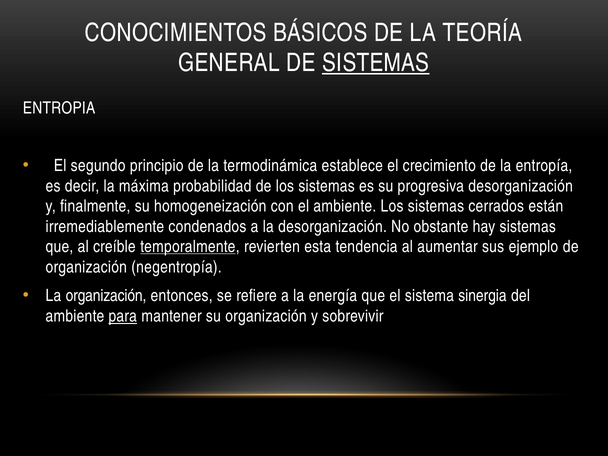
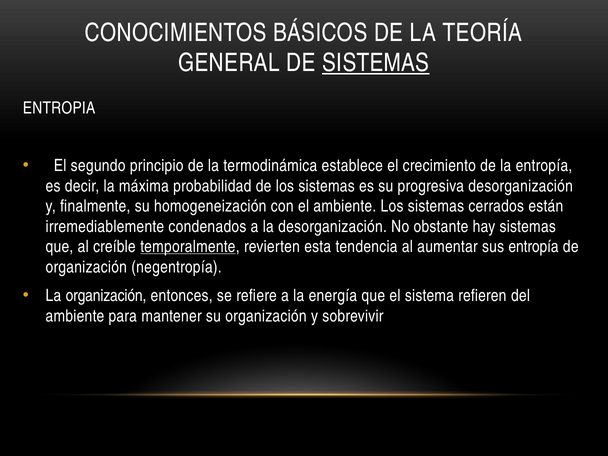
sus ejemplo: ejemplo -> entropía (534, 247)
sinergia: sinergia -> refieren (482, 296)
para underline: present -> none (123, 316)
